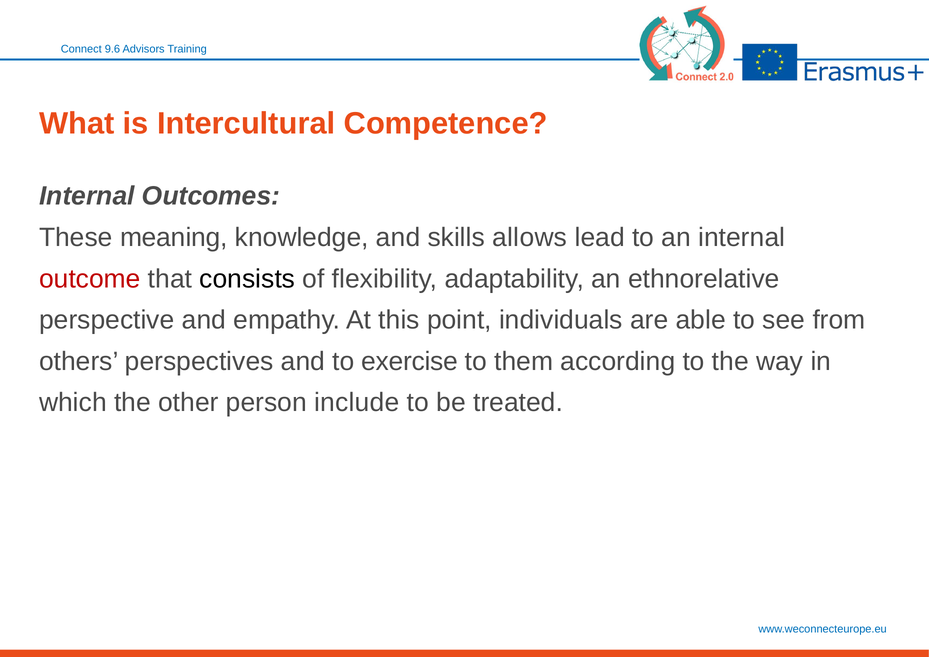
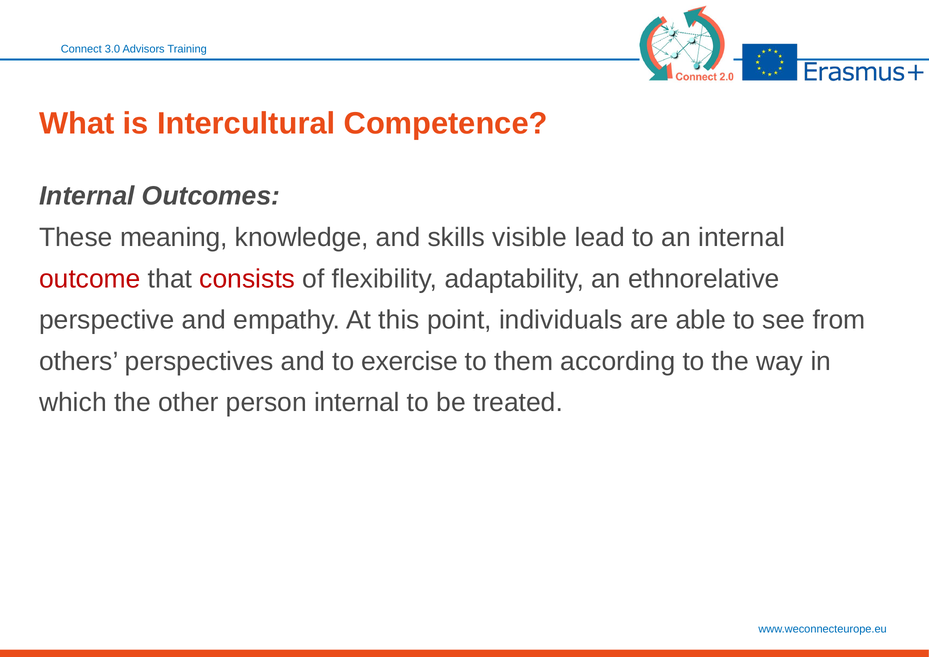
9.6: 9.6 -> 3.0 (112, 49)
allows: allows -> visible (530, 237)
consists colour: black -> red (247, 279)
person include: include -> internal (357, 403)
